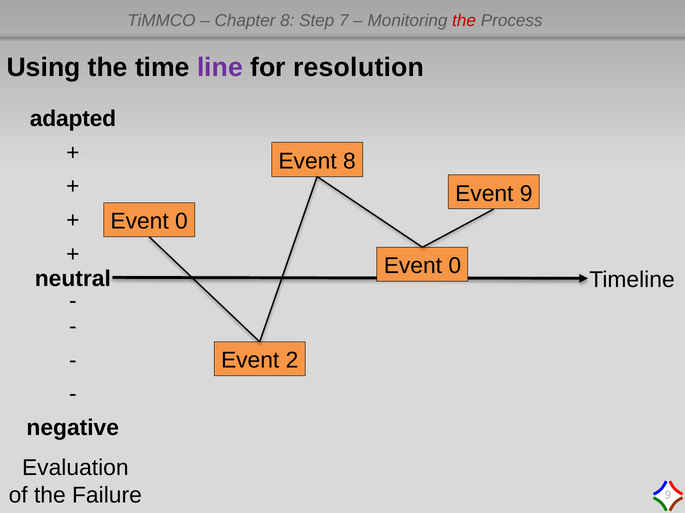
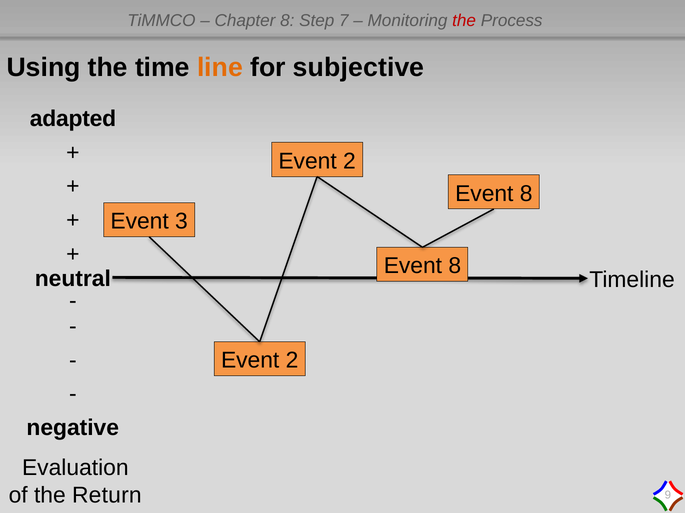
line colour: purple -> orange (220, 68)
resolution: resolution -> subjective (359, 68)
8: 8 -> 2 (349, 161)
9: 9 -> 8 (526, 194)
0: 0 -> 3 (181, 222)
0: 0 -> 8 (455, 266)
Failure: Failure -> Return (107, 496)
